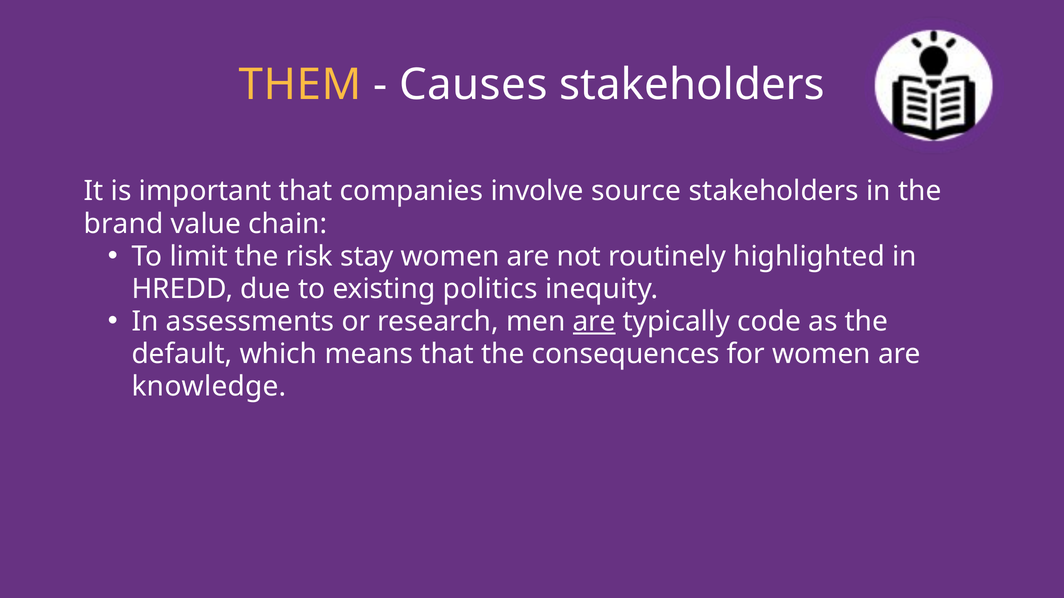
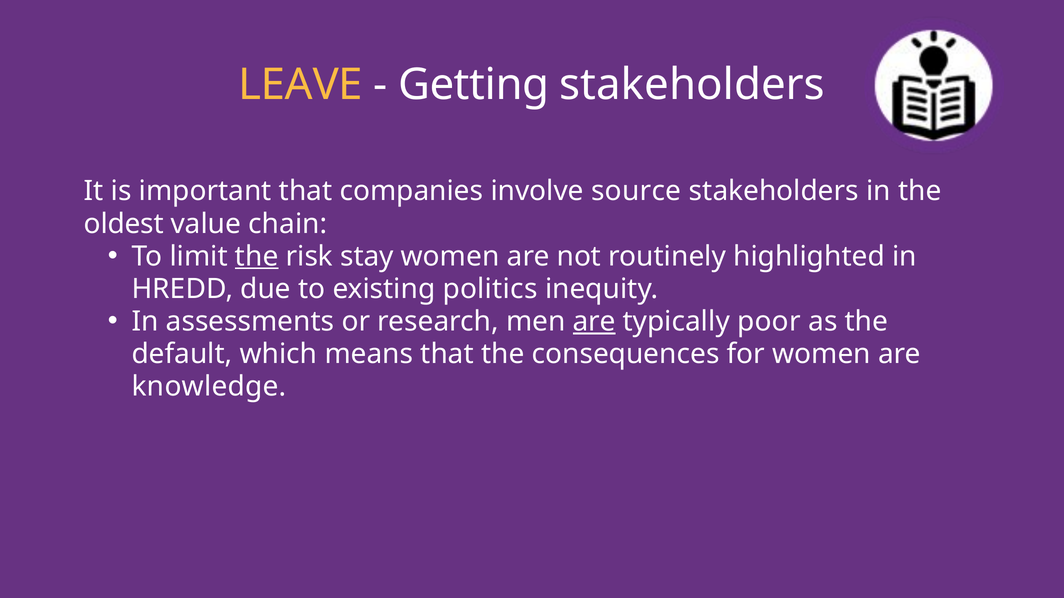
THEM: THEM -> LEAVE (301, 85)
Causes: Causes -> Getting (474, 85)
brand: brand -> oldest (124, 224)
the underline: none -> present (257, 257)
code: code -> poor (769, 322)
